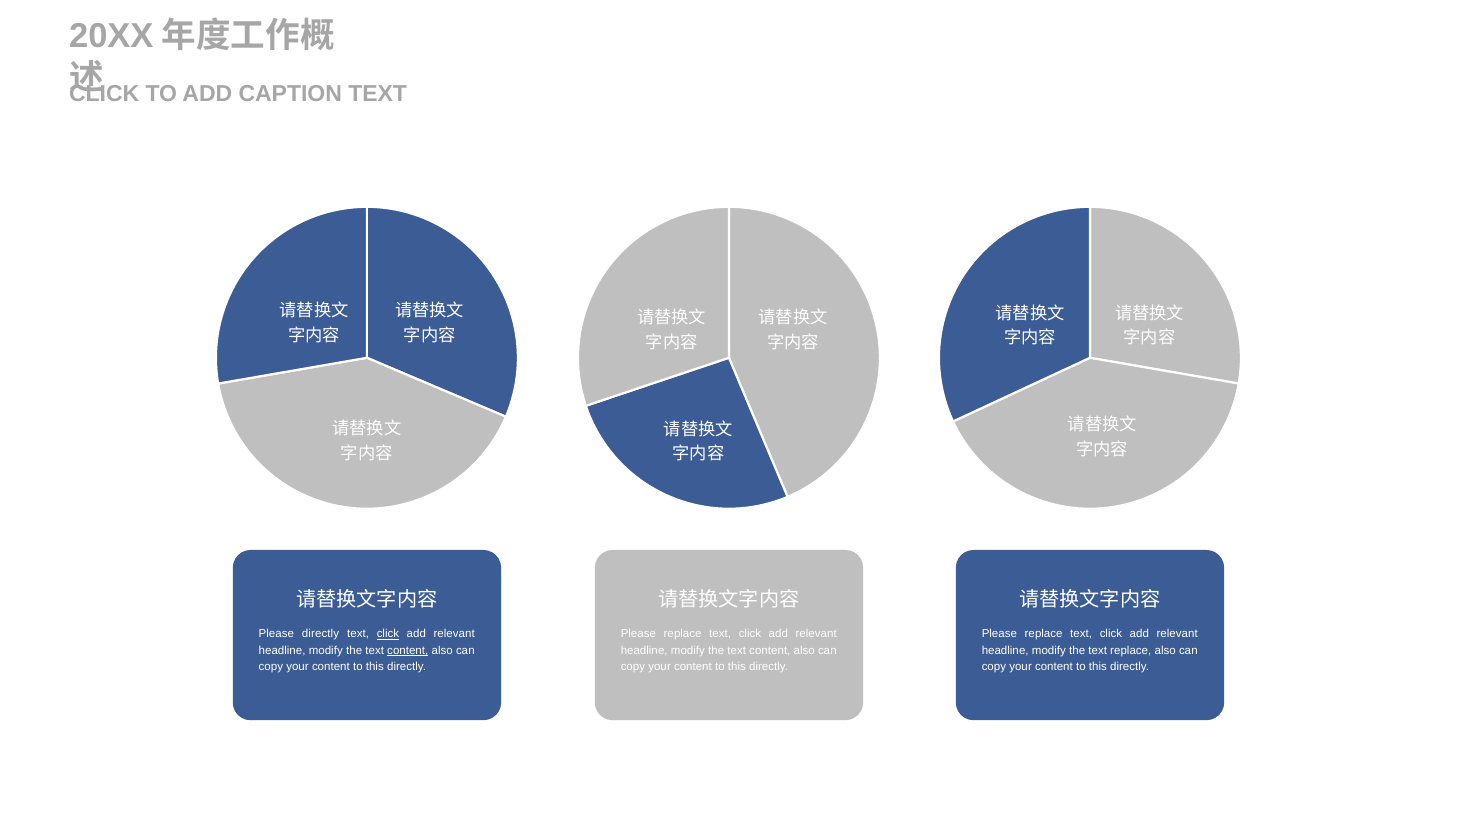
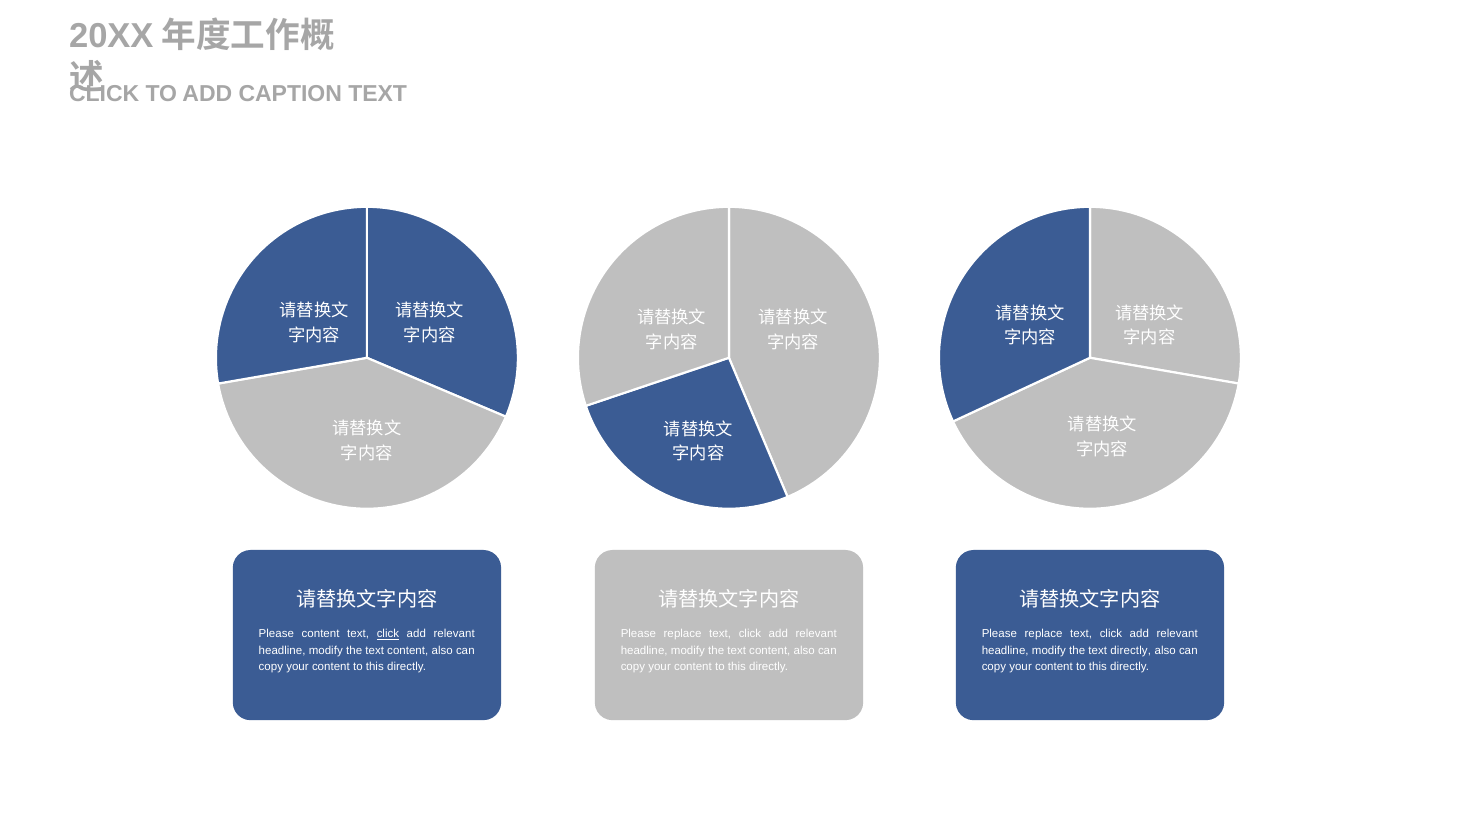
Please directly: directly -> content (321, 634)
content underline: present -> none (408, 651)
text replace: replace -> directly (1131, 651)
